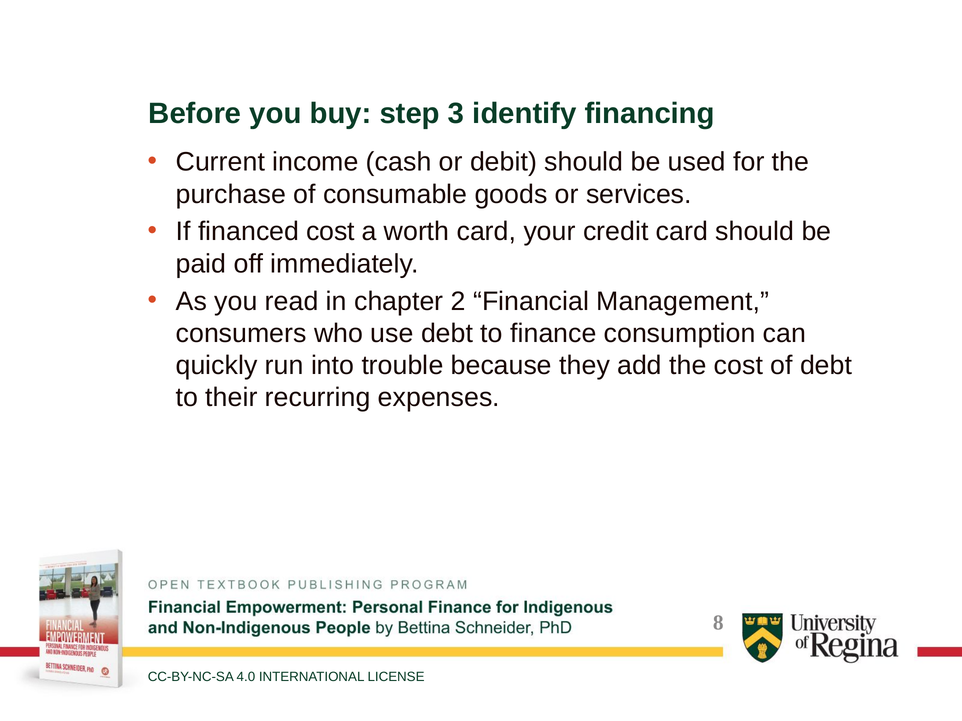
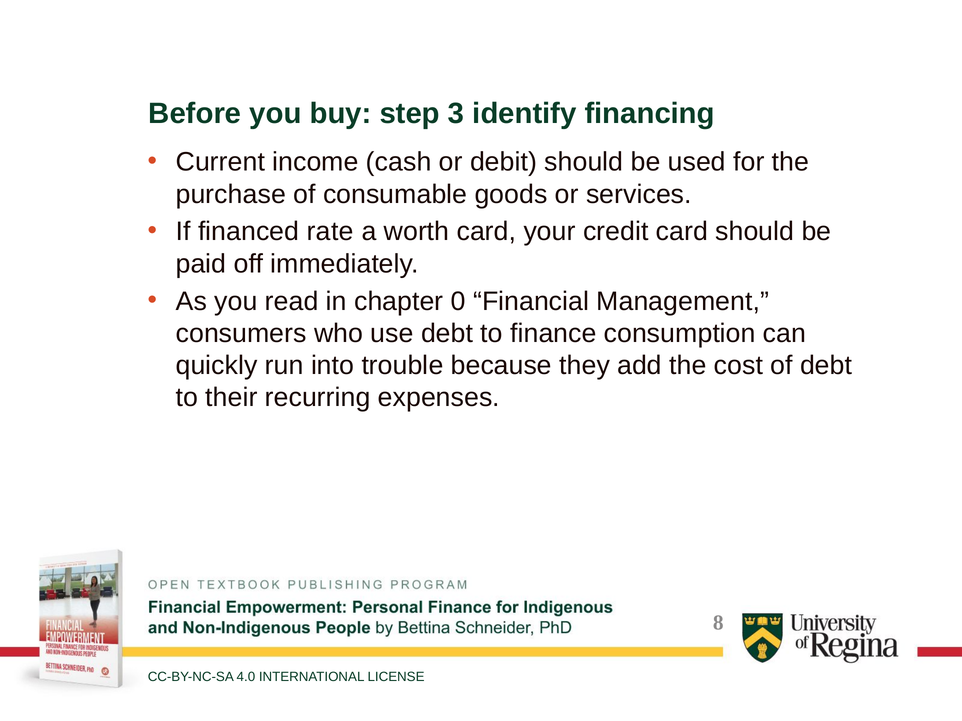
financed cost: cost -> rate (330, 232)
2: 2 -> 0 (458, 301)
